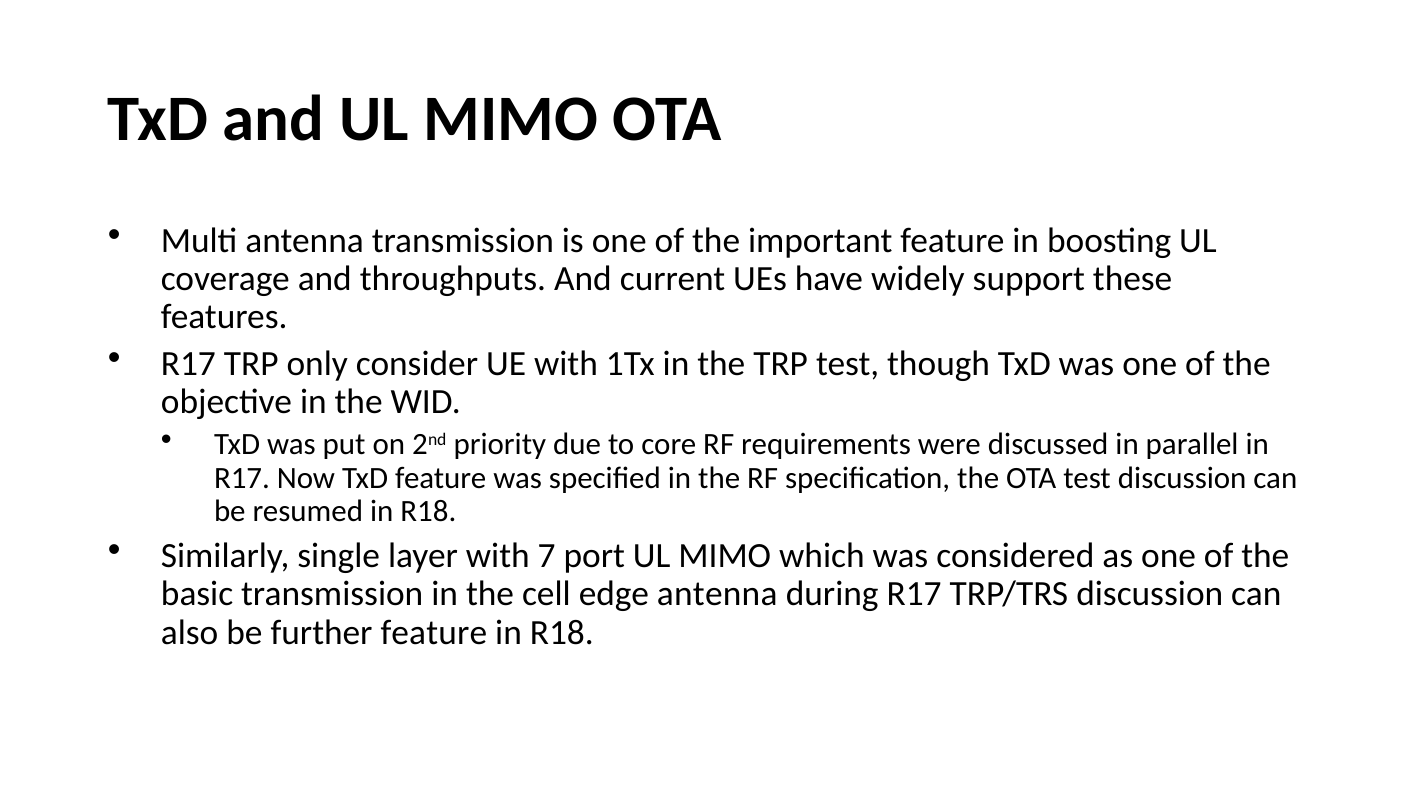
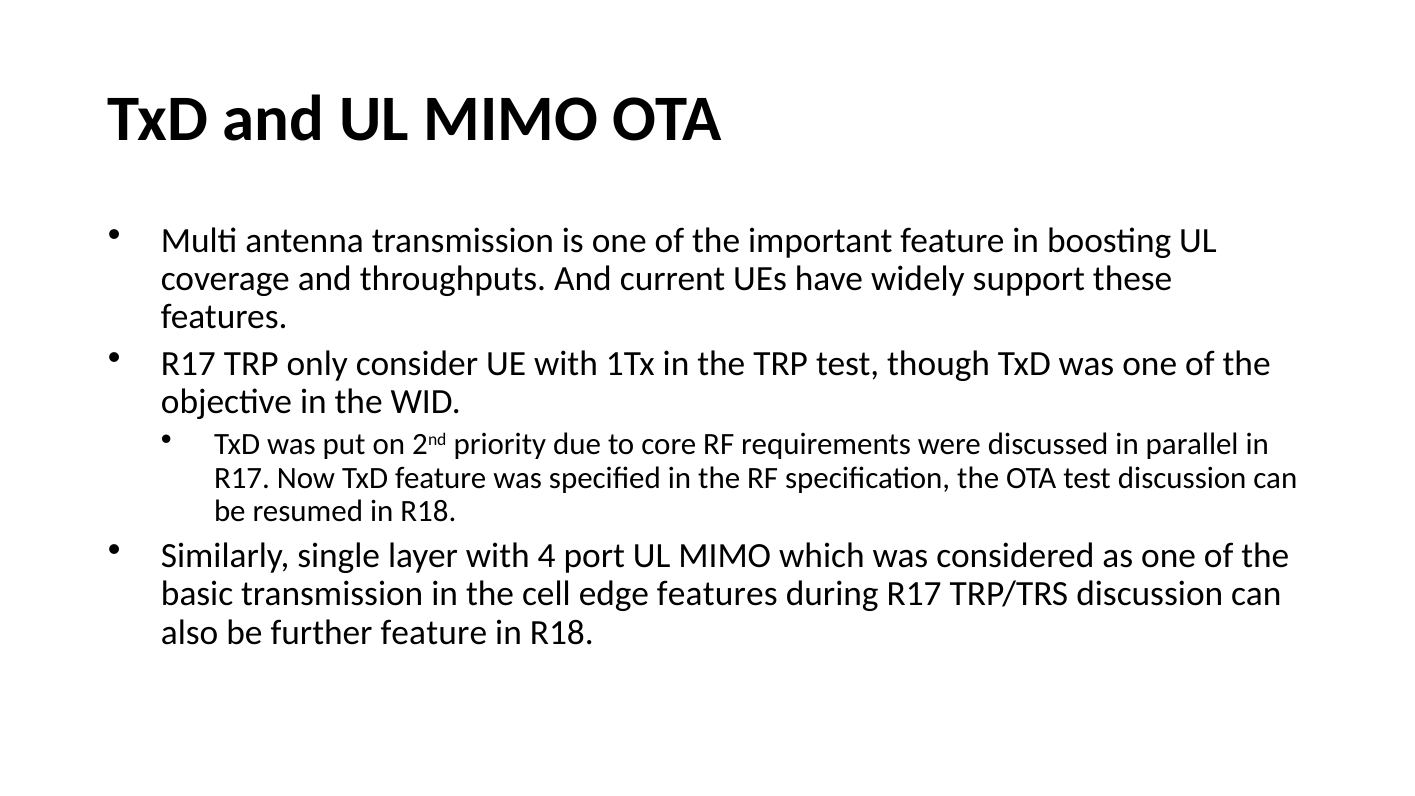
7: 7 -> 4 (547, 556)
edge antenna: antenna -> features (717, 594)
